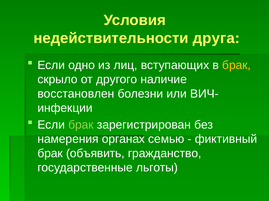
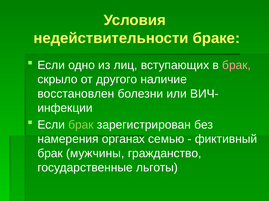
друга: друга -> браке (216, 38)
брак colour: yellow -> pink (237, 65)
объявить: объявить -> мужчины (95, 154)
